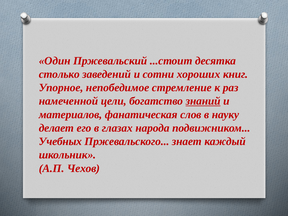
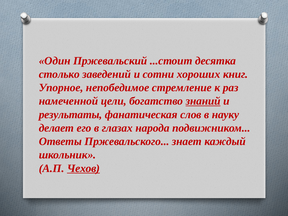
материалов: материалов -> результаты (70, 115)
Учебных: Учебных -> Ответы (60, 141)
Чехов underline: none -> present (83, 168)
